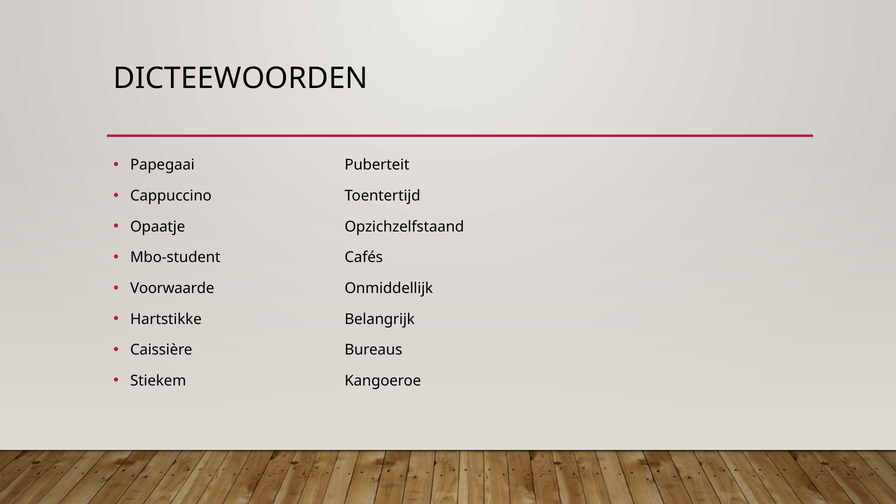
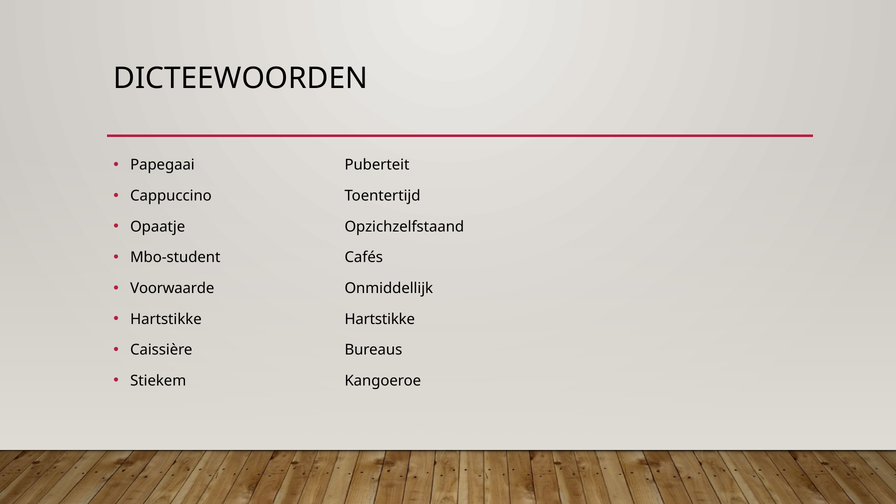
Hartstikke Belangrijk: Belangrijk -> Hartstikke (380, 319)
